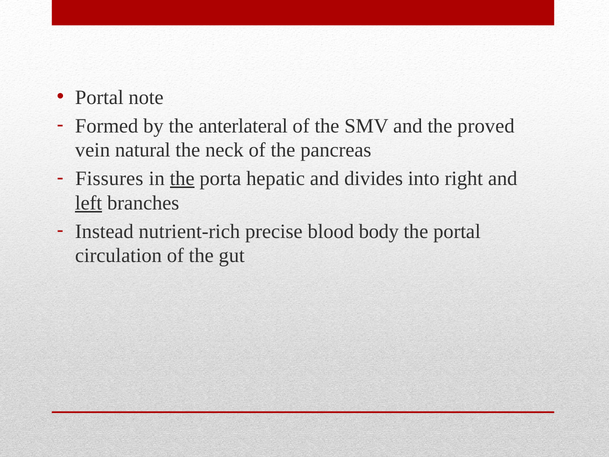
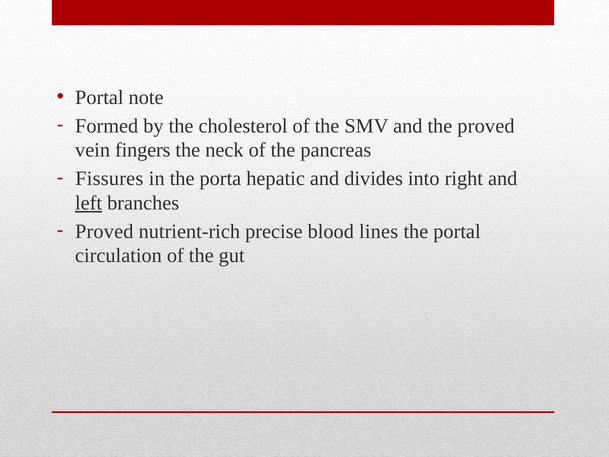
anterlateral: anterlateral -> cholesterol (243, 126)
natural: natural -> fingers (143, 150)
the underline: present -> none (182, 179)
Instead: Instead -> Proved (104, 231)
body: body -> lines (379, 231)
